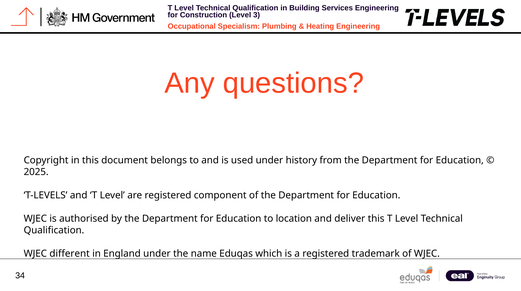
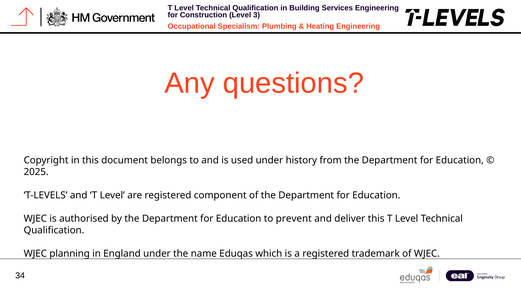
location: location -> prevent (294, 219)
different: different -> planning (70, 254)
